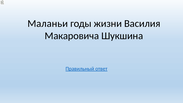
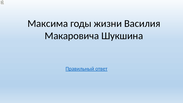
Маланьи: Маланьи -> Максима (48, 24)
